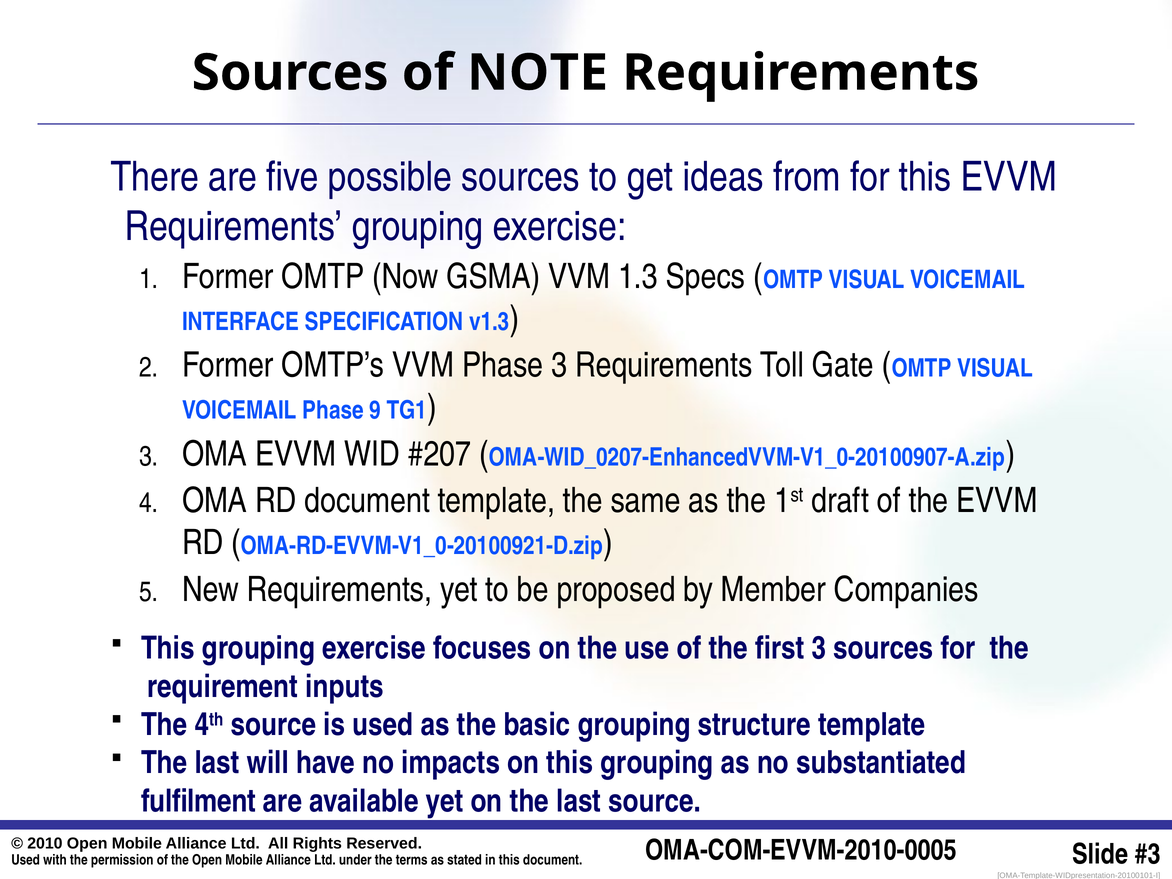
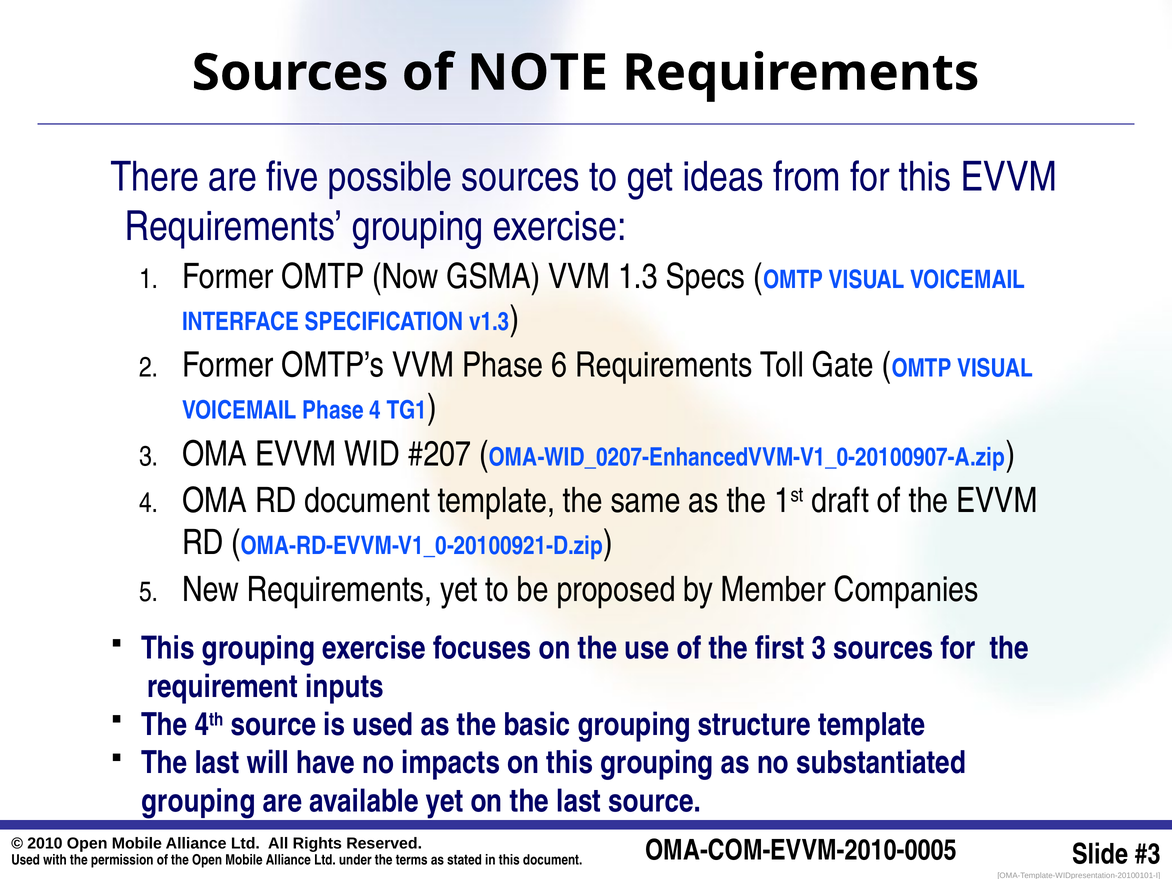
Phase 3: 3 -> 6 (559, 365)
Phase 9: 9 -> 4 (375, 411)
fulfilment: fulfilment -> grouping (198, 801)
